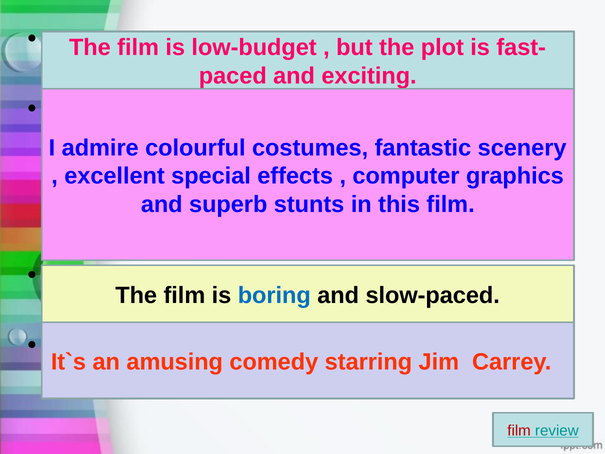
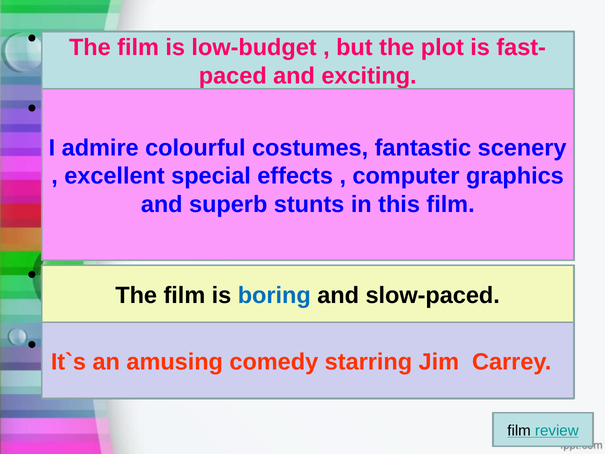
film colour: red -> black (519, 430)
